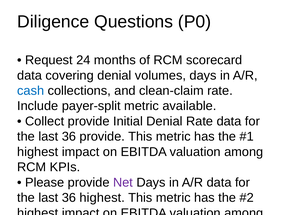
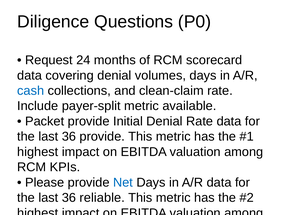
Collect: Collect -> Packet (45, 121)
Net colour: purple -> blue (123, 183)
36 highest: highest -> reliable (102, 198)
